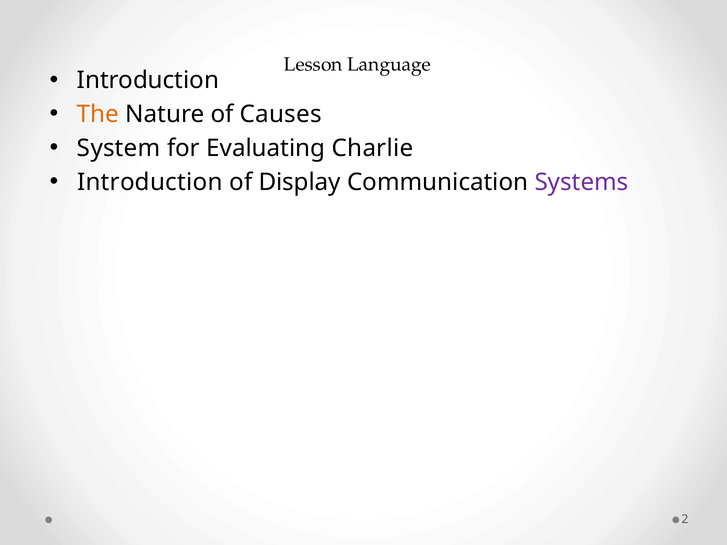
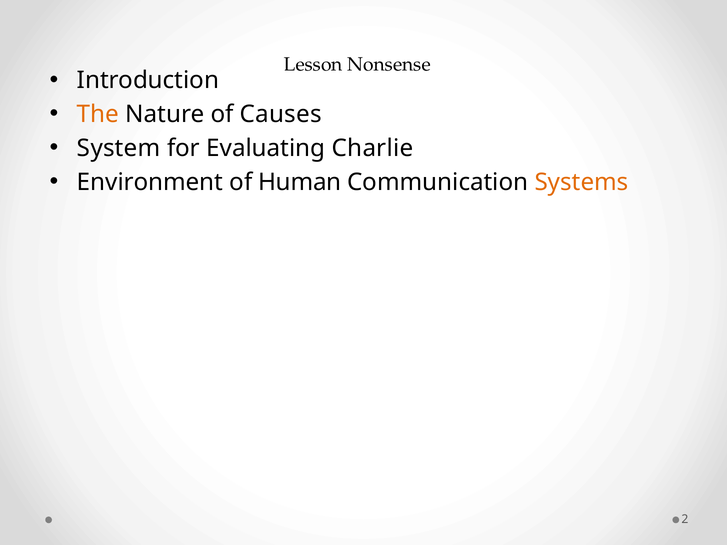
Language: Language -> Nonsense (389, 65)
Introduction: Introduction -> Environment (150, 182)
Display: Display -> Human (300, 182)
Systems colour: purple -> orange (582, 182)
